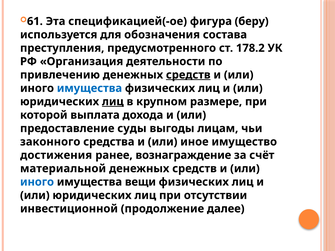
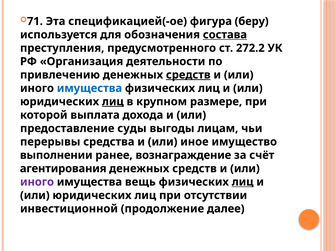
61: 61 -> 71 (35, 21)
состава underline: none -> present (225, 35)
178.2: 178.2 -> 272.2 (250, 48)
законного: законного -> перерывы (50, 142)
достижения: достижения -> выполнении (56, 155)
материальной: материальной -> агентирования (63, 169)
иного colour: blue -> purple (37, 182)
вещи: вещи -> вещь (140, 182)
лиц underline: none -> present (243, 182)
